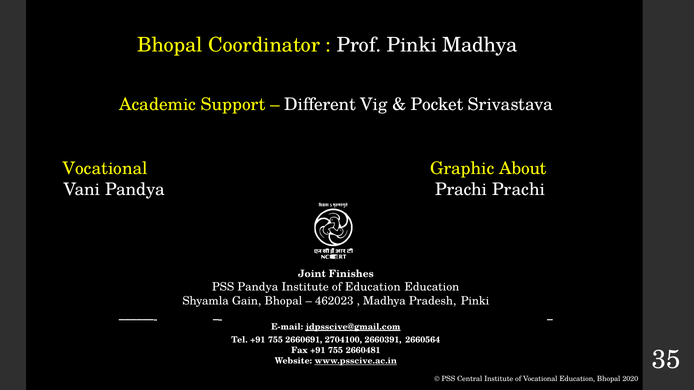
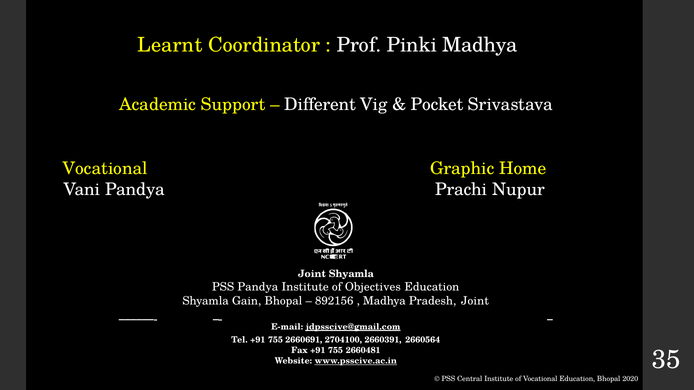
Bhopal: Bhopal -> Learnt (170, 45)
About: About -> Home (523, 169)
Prachi Prachi: Prachi -> Nupur (519, 189)
Joint Finishes: Finishes -> Shyamla (351, 274)
of Education: Education -> Objectives (373, 287)
462023: 462023 -> 892156 (334, 301)
Pradesh Pinki: Pinki -> Joint (475, 301)
